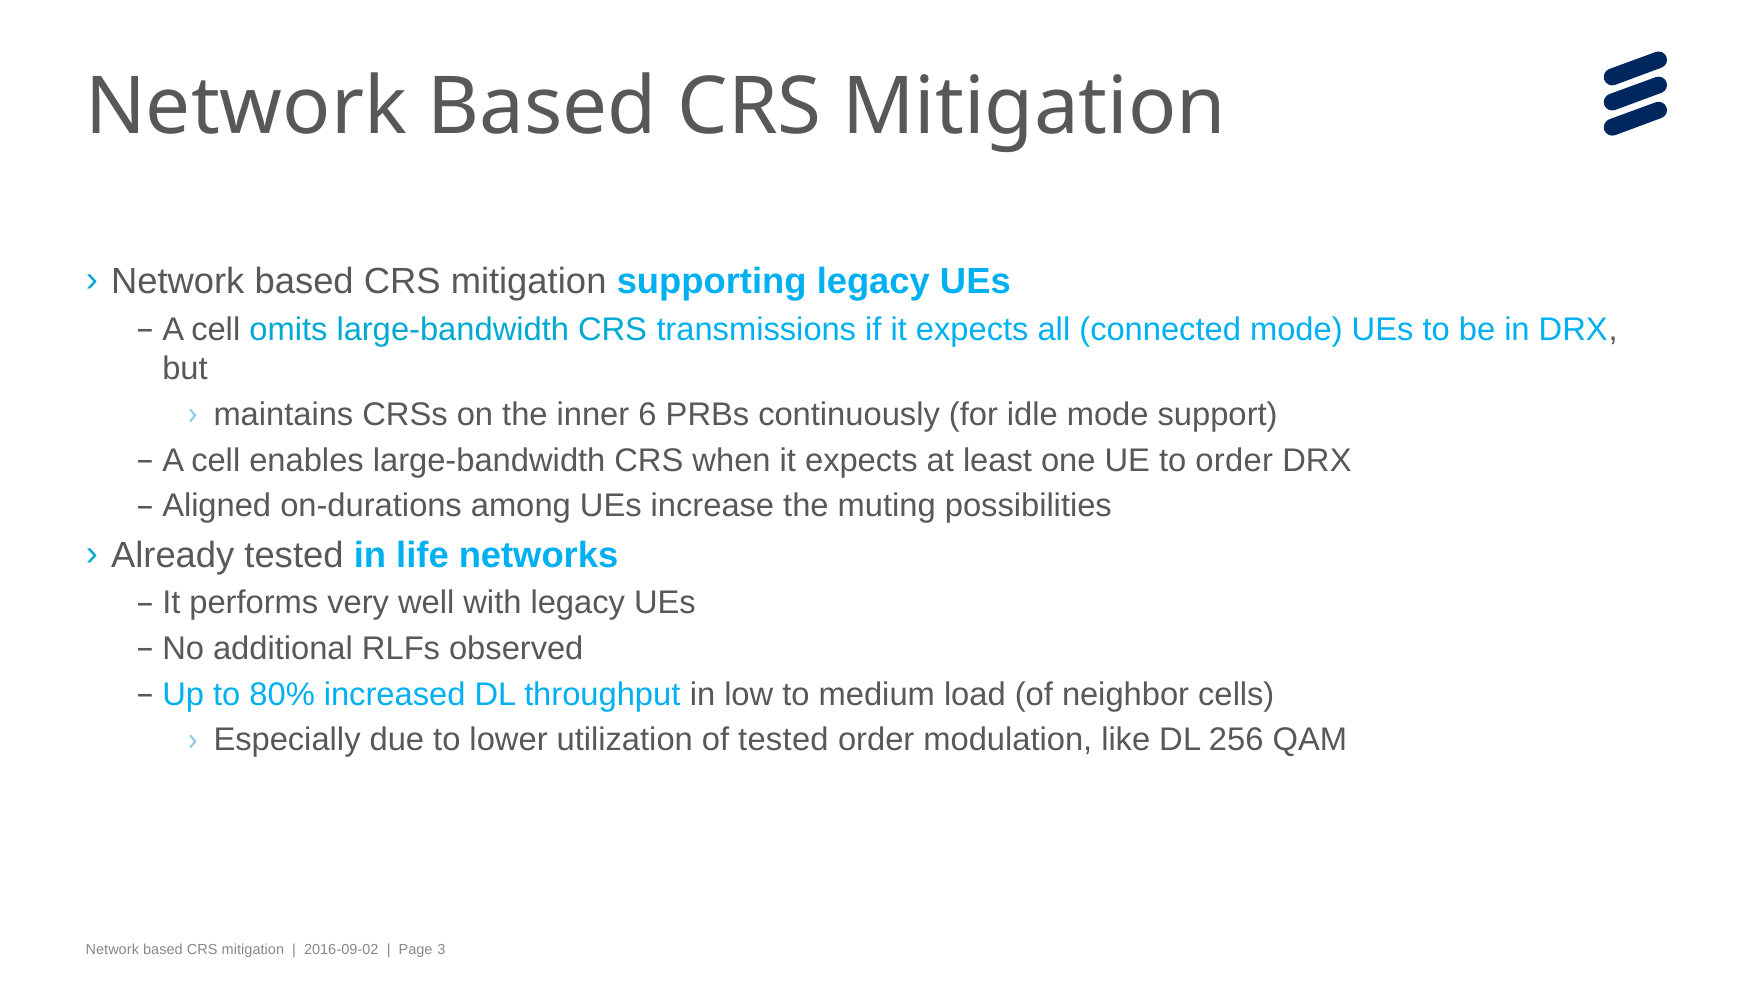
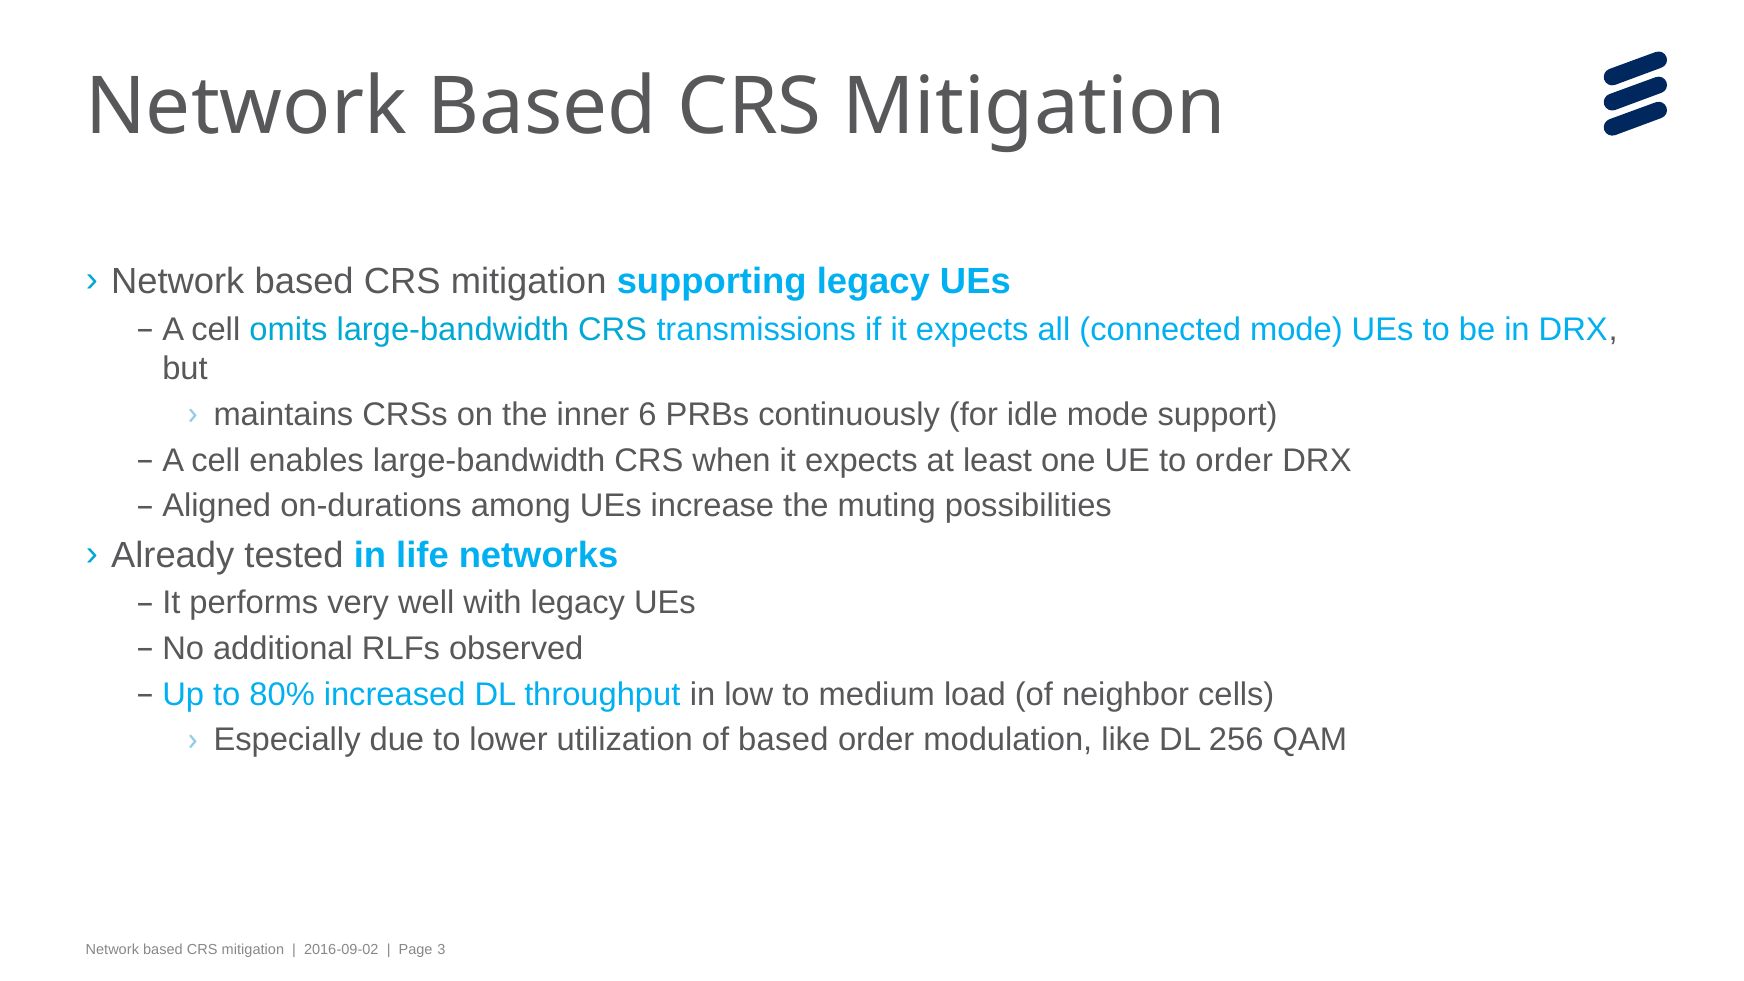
of tested: tested -> based (783, 740)
